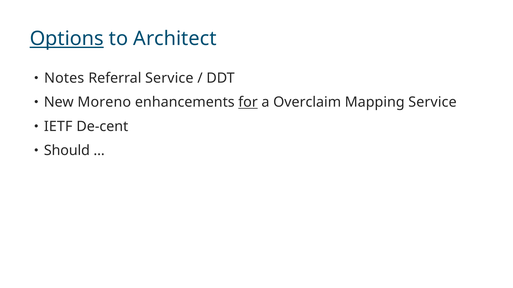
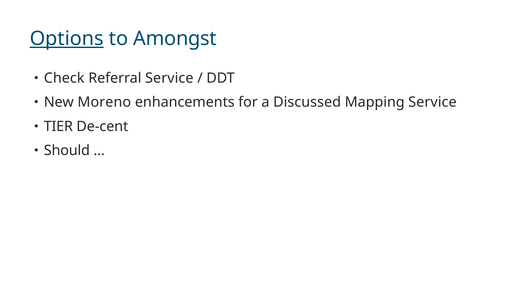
Architect: Architect -> Amongst (175, 39)
Notes: Notes -> Check (64, 78)
for underline: present -> none (248, 102)
Overclaim: Overclaim -> Discussed (307, 102)
IETF: IETF -> TIER (58, 127)
